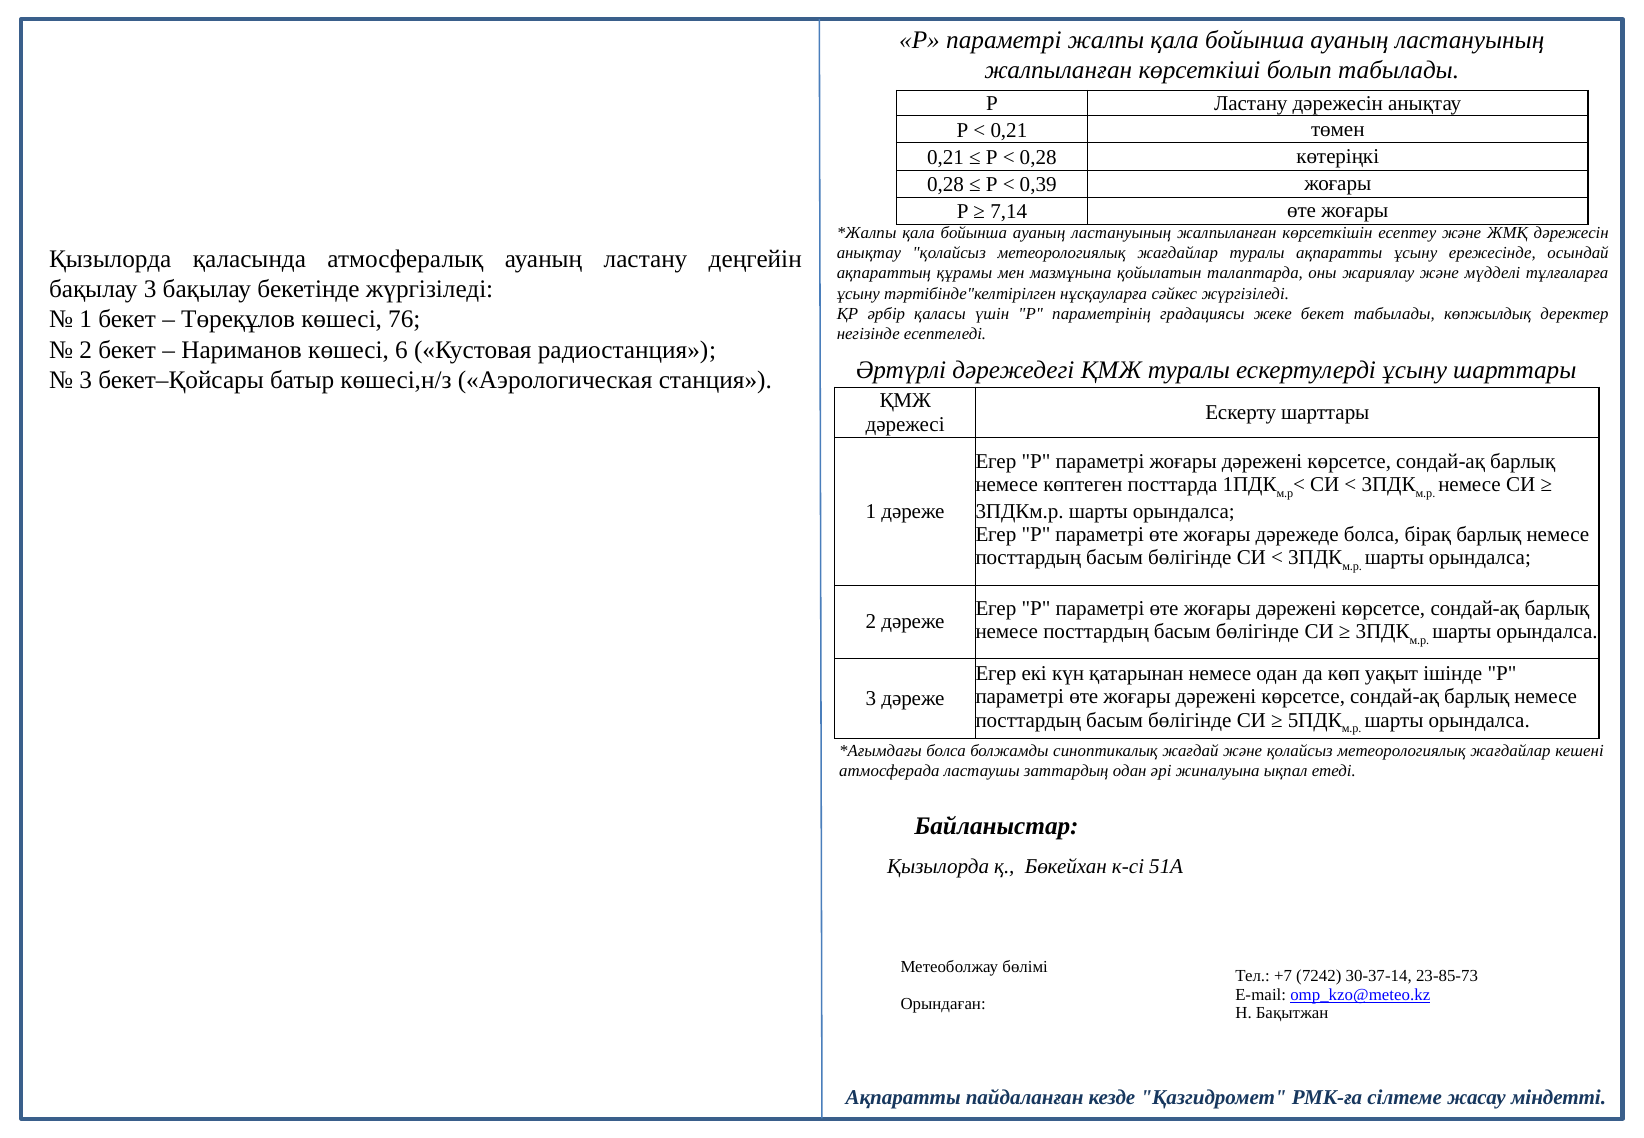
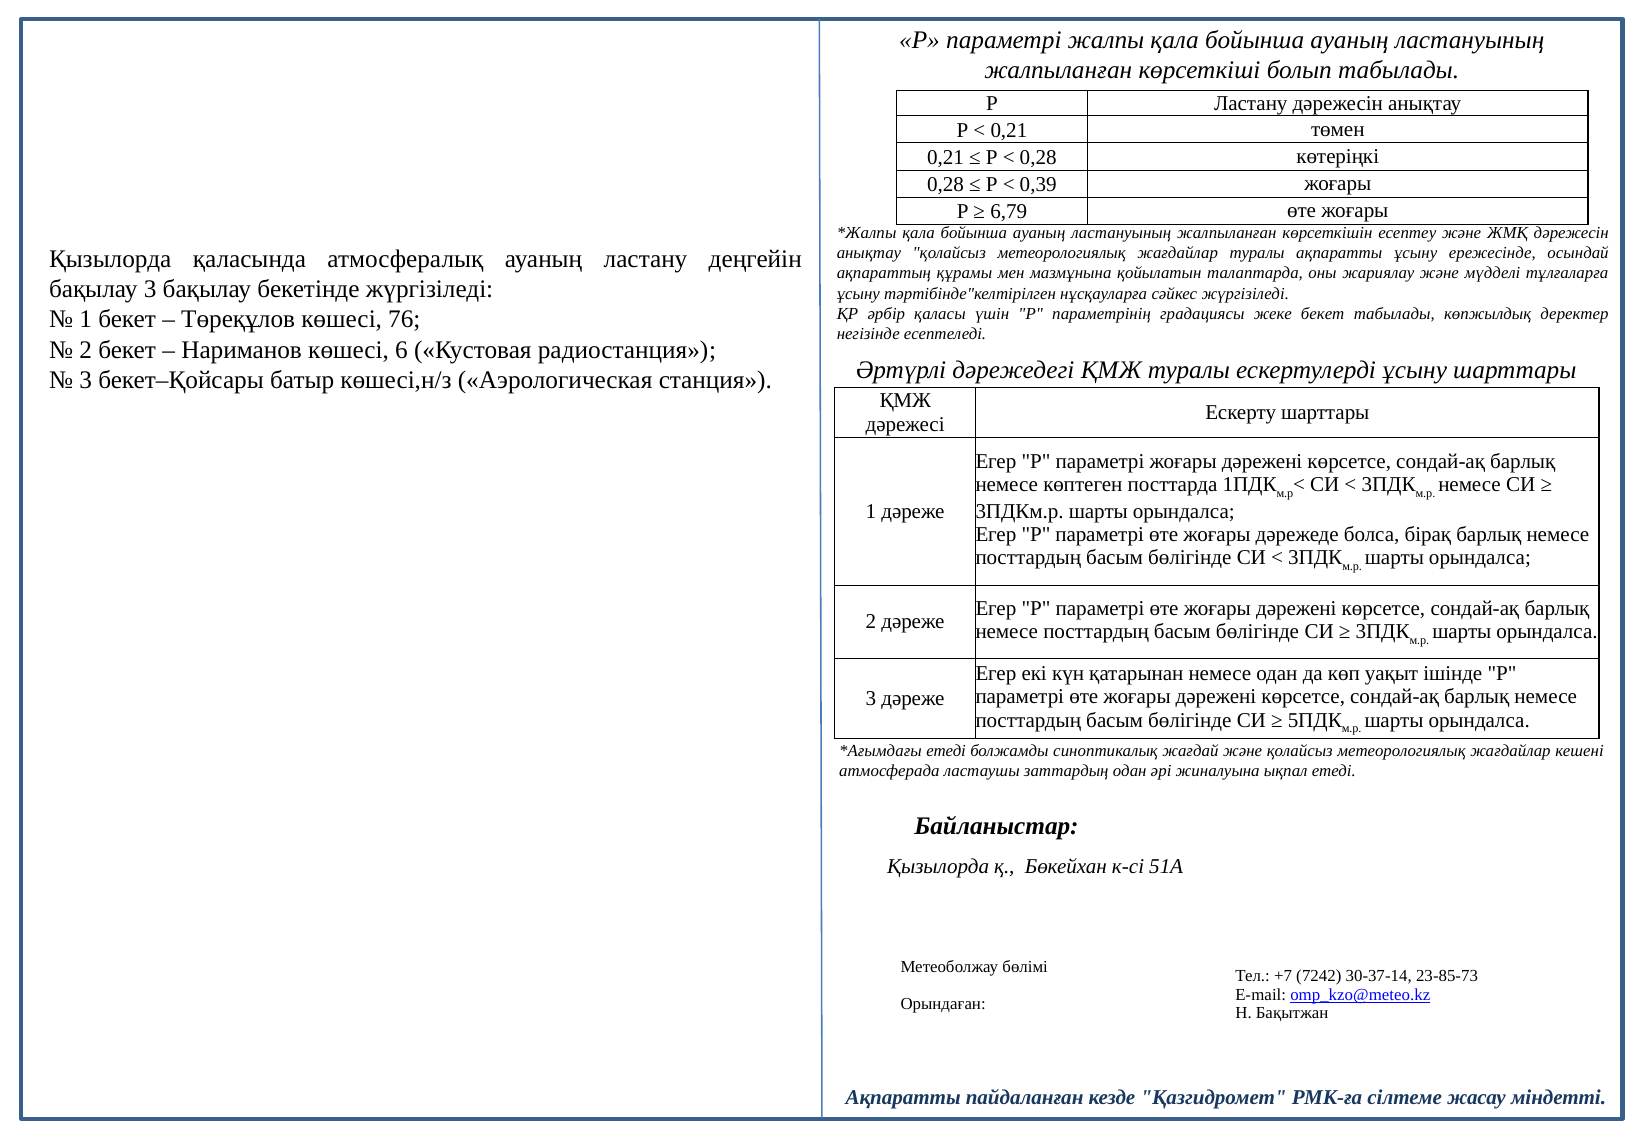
7,14: 7,14 -> 6,79 (1009, 212)
болса: болса -> етеді (946, 751)
